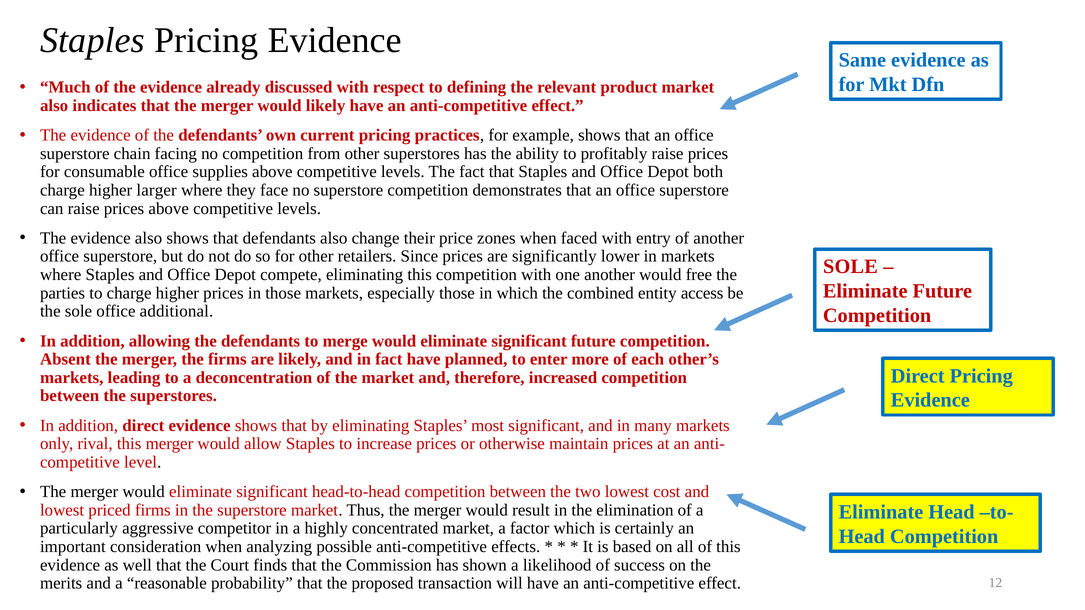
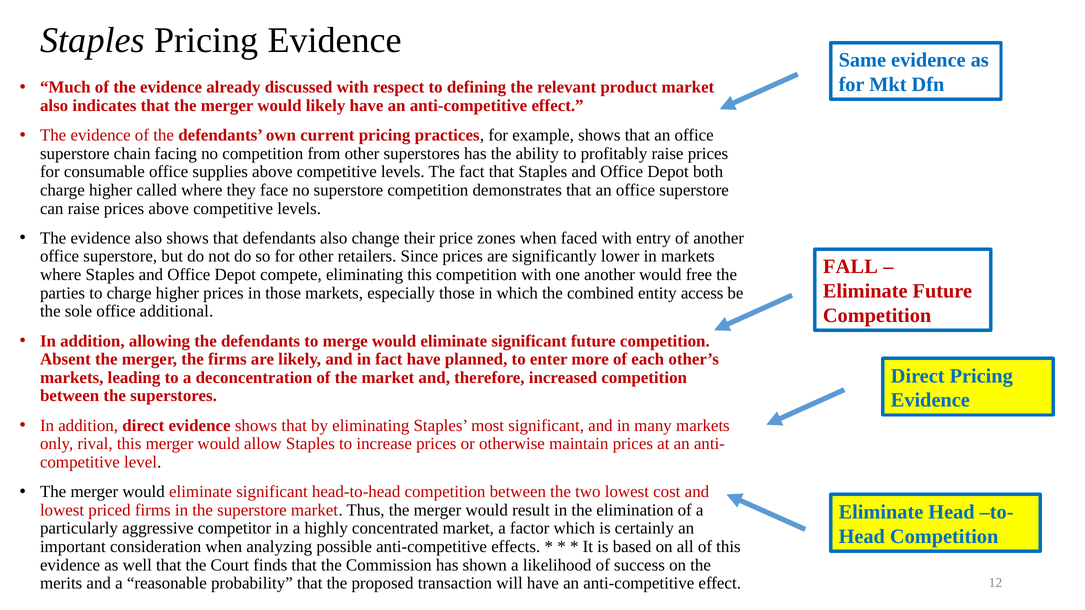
larger: larger -> called (157, 190)
SOLE: SOLE -> FALL (850, 267)
